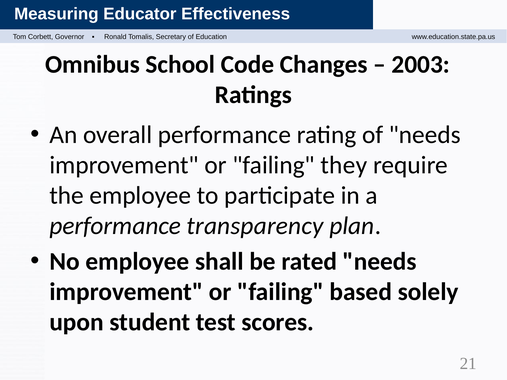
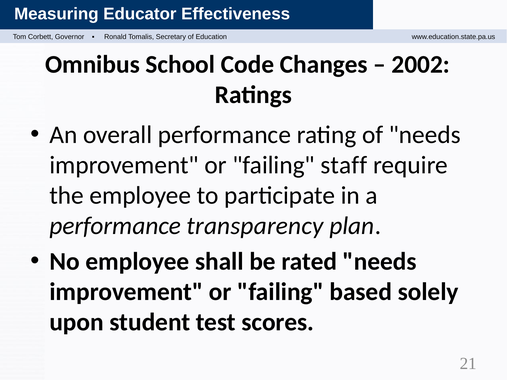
2003: 2003 -> 2002 (421, 65)
they: they -> staff (344, 165)
